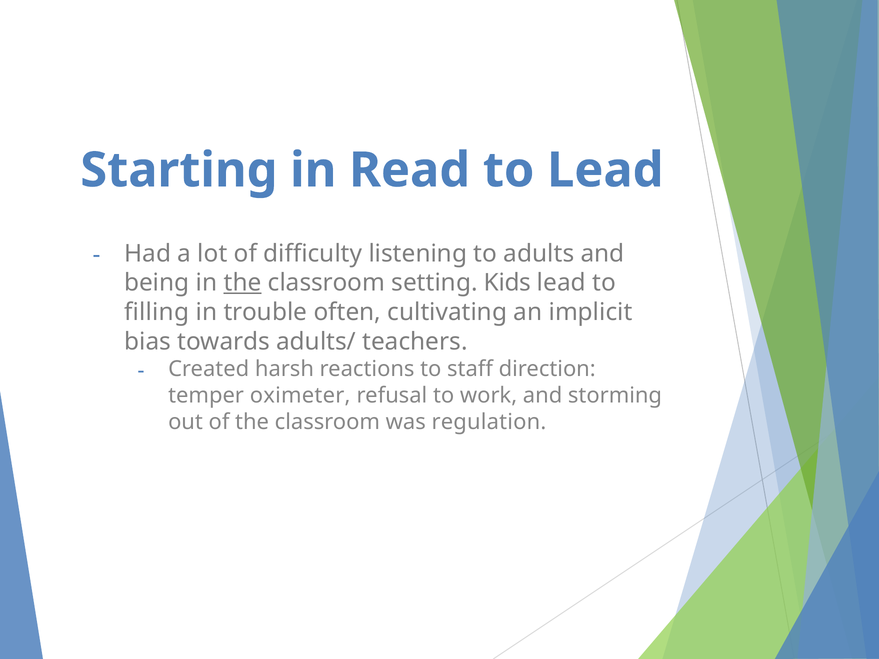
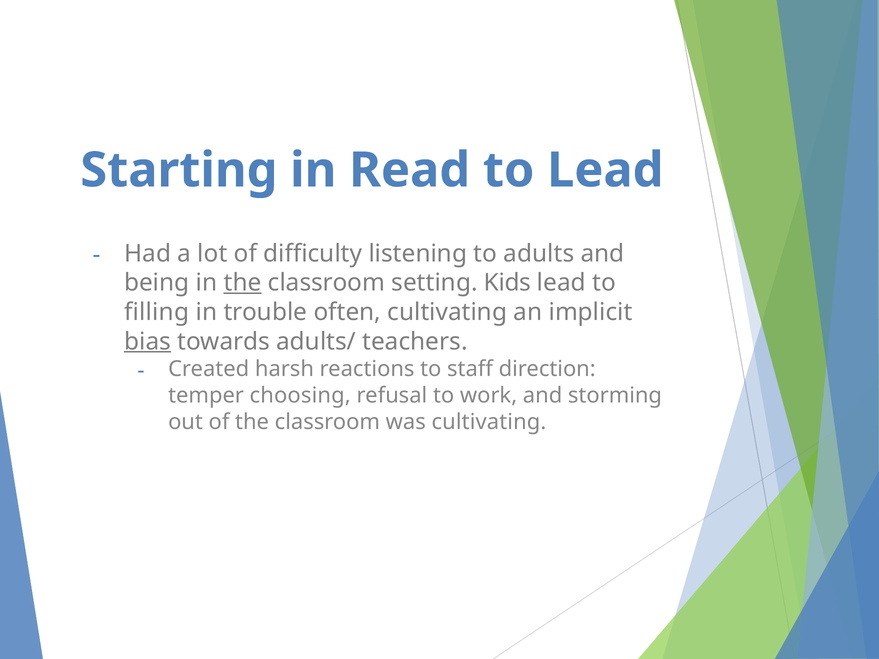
bias underline: none -> present (148, 342)
oximeter: oximeter -> choosing (300, 396)
was regulation: regulation -> cultivating (489, 422)
